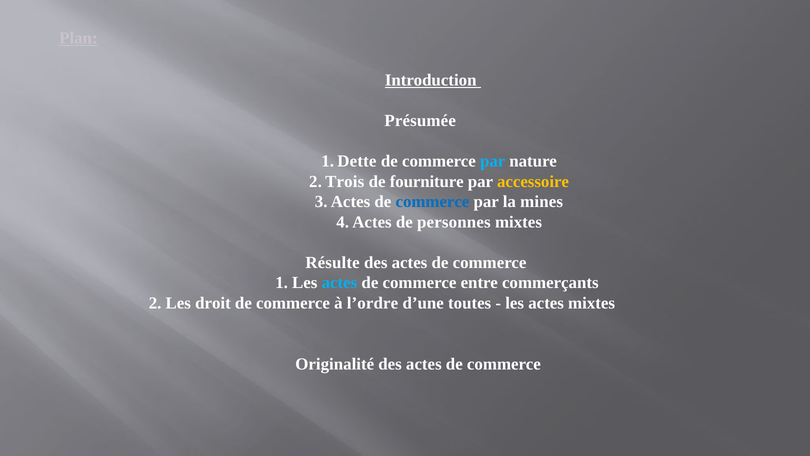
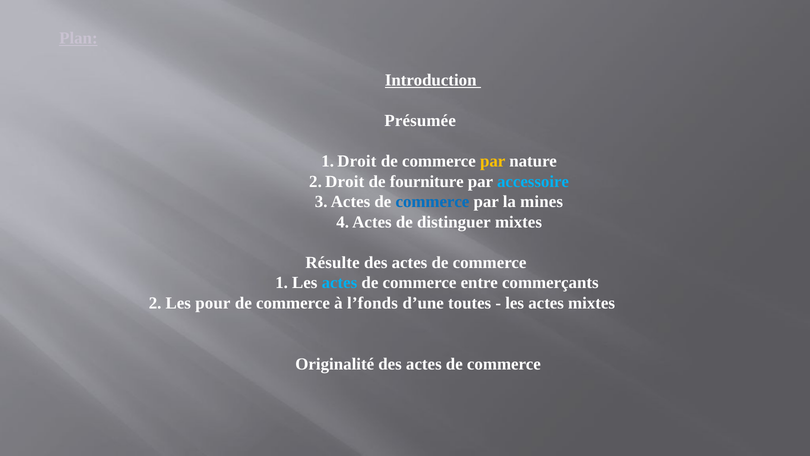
1 Dette: Dette -> Droit (357, 161)
par colour: light blue -> yellow (493, 161)
2 Trois: Trois -> Droit (345, 181)
accessoire colour: yellow -> light blue (533, 181)
personnes: personnes -> distinguer (454, 222)
droit: droit -> pour (213, 303)
l’ordre: l’ordre -> l’fonds (372, 303)
